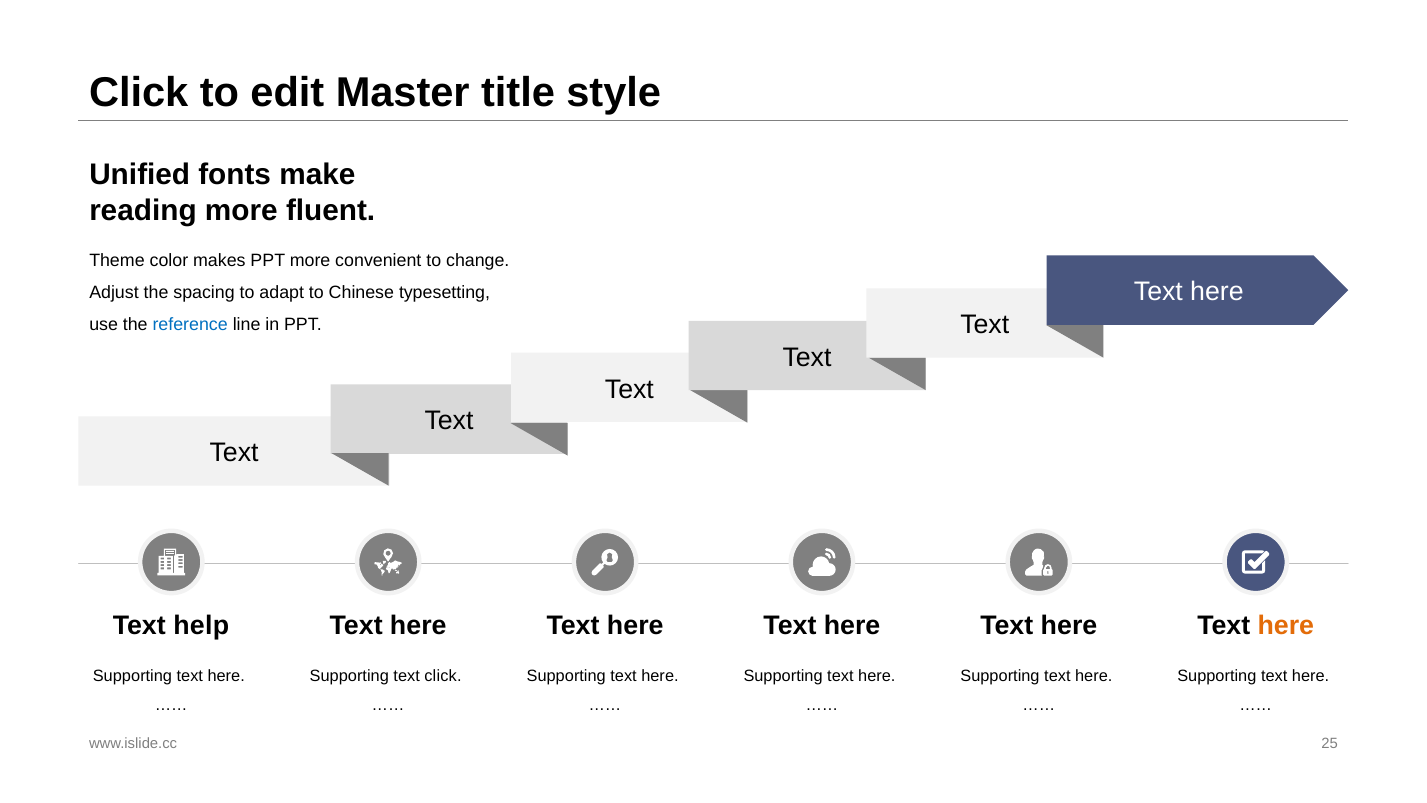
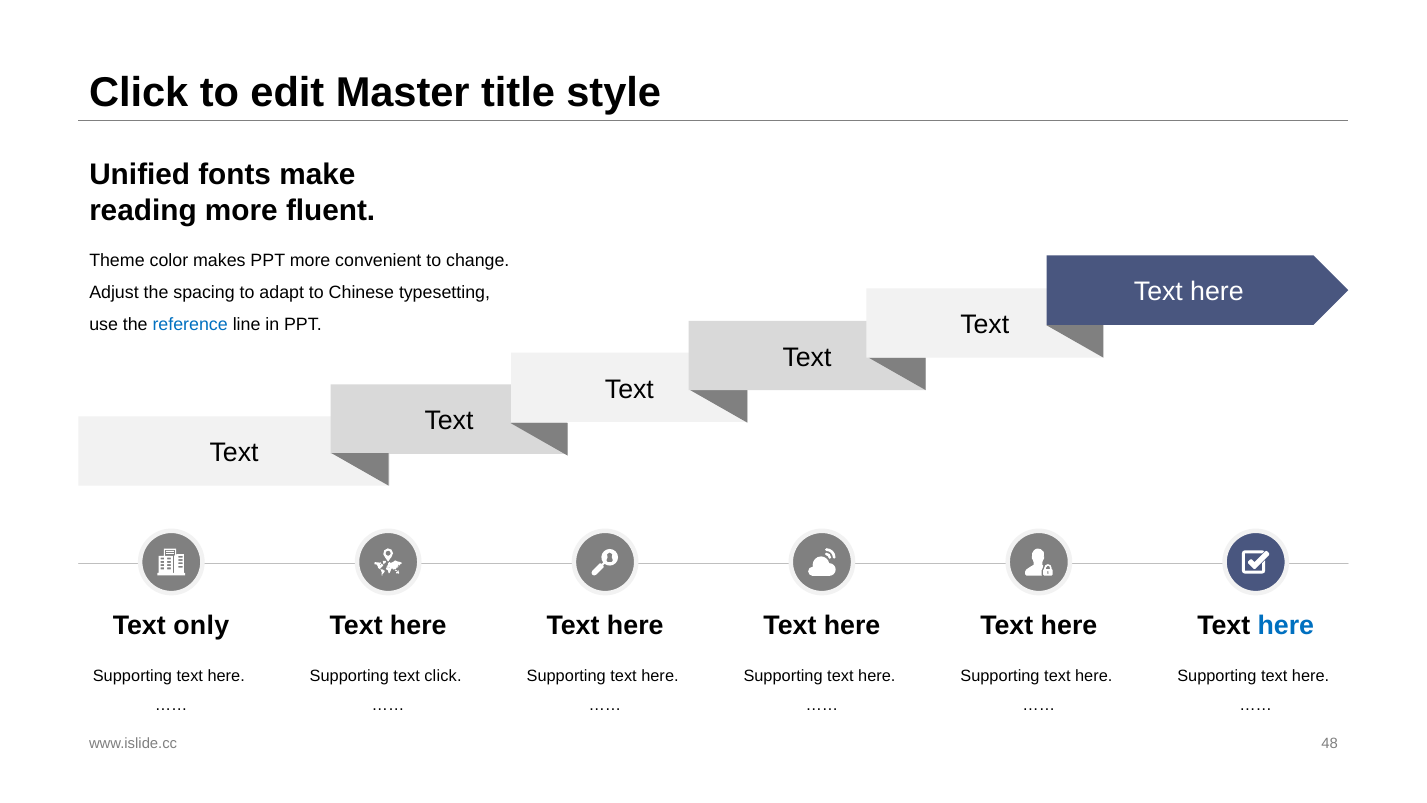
help: help -> only (201, 626)
here colour: orange -> blue (1286, 626)
25: 25 -> 48 (1330, 744)
